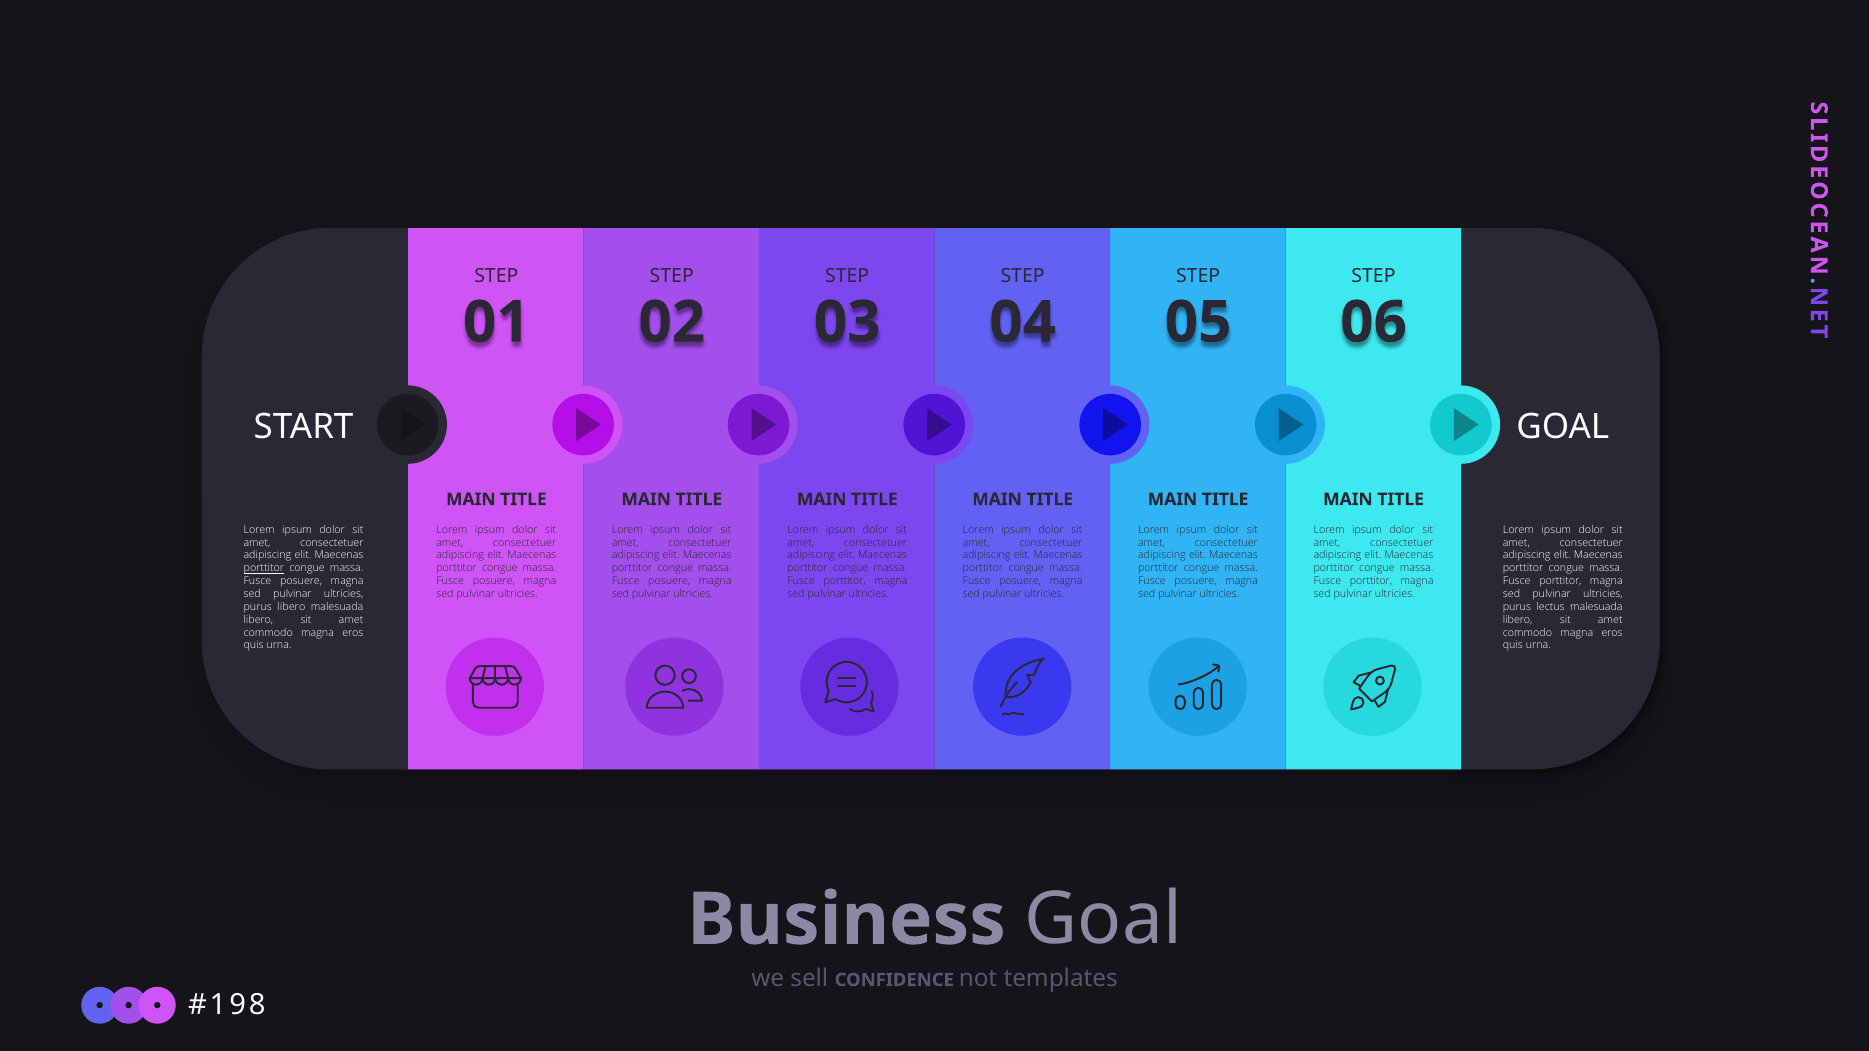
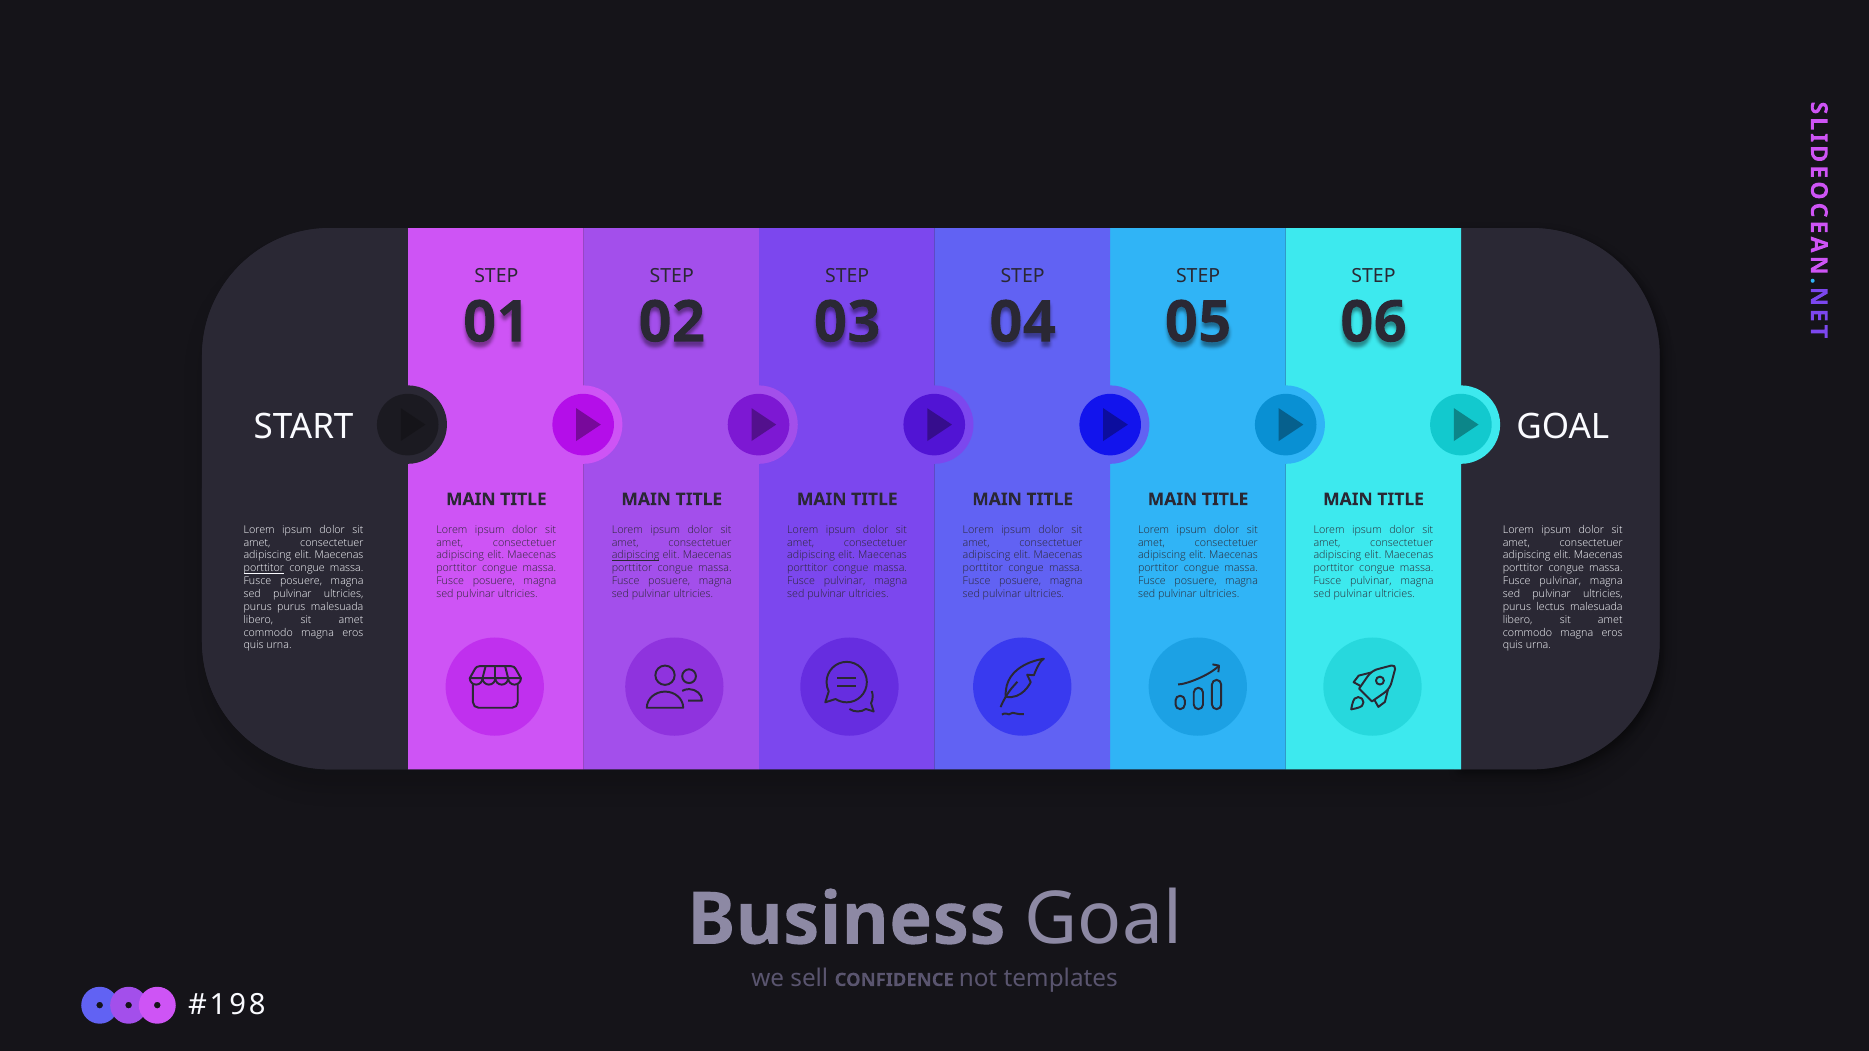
adipiscing underline: none -> present (636, 556)
porttitor: porttitor -> pulvinar (845, 581)
porttitor: porttitor -> pulvinar (1371, 581)
porttitor: porttitor -> pulvinar (1560, 581)
purus libero: libero -> purus (291, 607)
